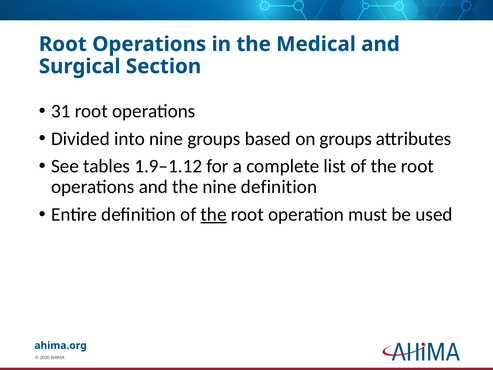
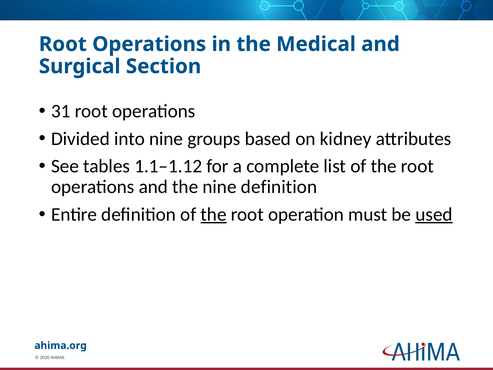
on groups: groups -> kidney (346, 139)
1.9–1.12: 1.9–1.12 -> 1.1–1.12 (168, 166)
used underline: none -> present (434, 214)
